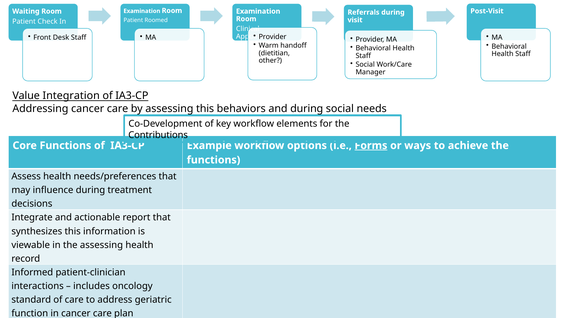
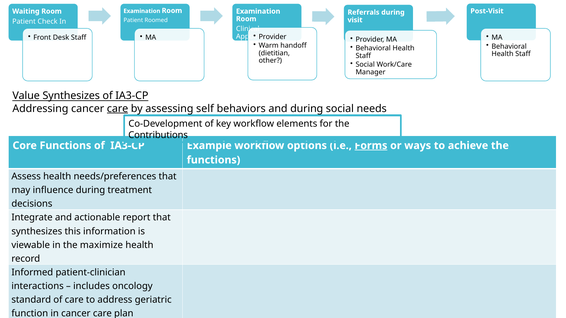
Value Integration: Integration -> Synthesizes (71, 96)
care underline: none -> present (118, 109)
assessing this: this -> self (205, 109)
the assessing: assessing -> maximize (101, 245)
